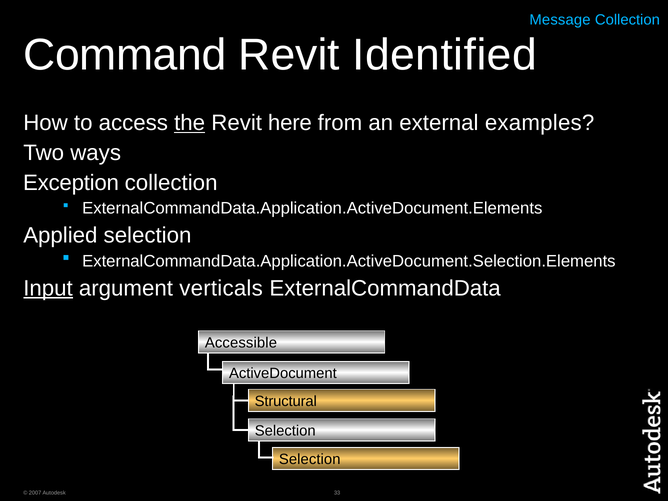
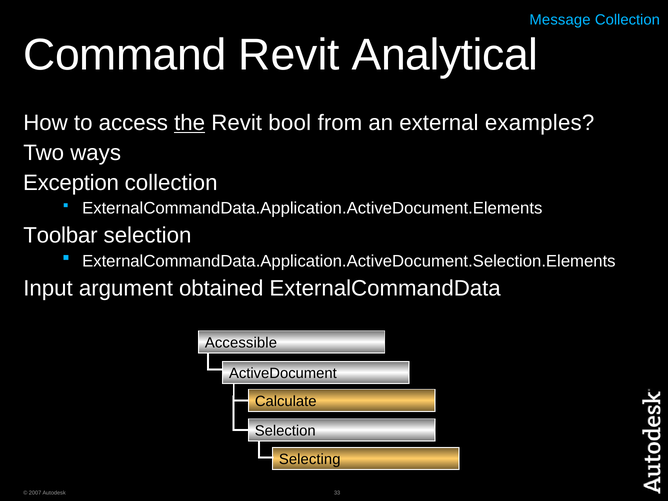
Identified: Identified -> Analytical (445, 55)
here: here -> bool (290, 123)
Applied: Applied -> Toolbar (60, 236)
Input underline: present -> none (48, 288)
verticals: verticals -> obtained (221, 288)
Structural: Structural -> Calculate (286, 401)
Selection: Selection -> Selecting (310, 460)
